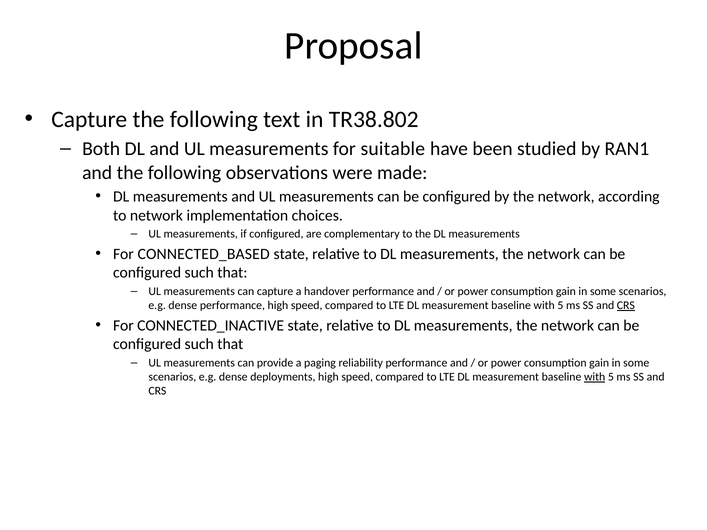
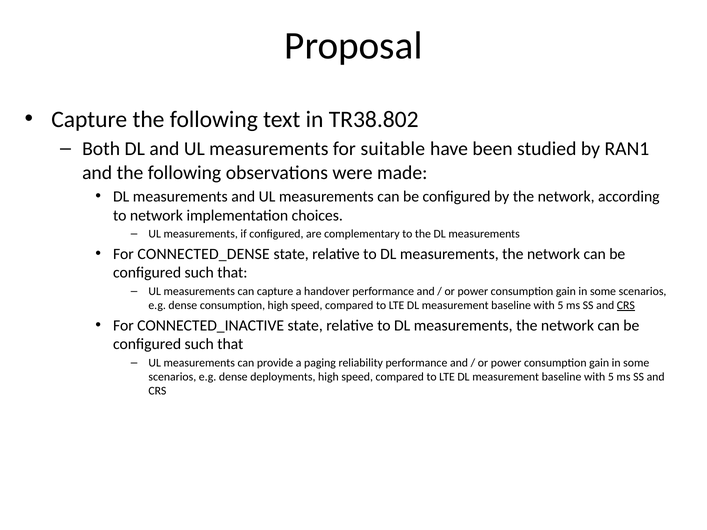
CONNECTED_BASED: CONNECTED_BASED -> CONNECTED_DENSE (204, 254)
dense performance: performance -> consumption (232, 306)
with underline: present -> none (595, 377)
